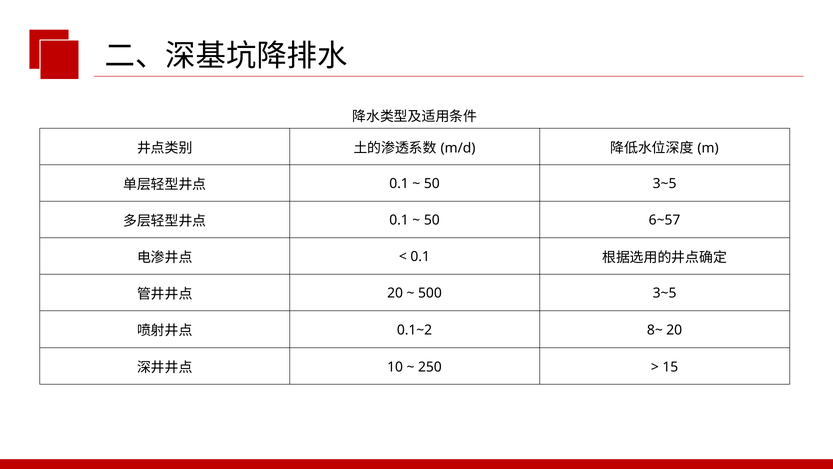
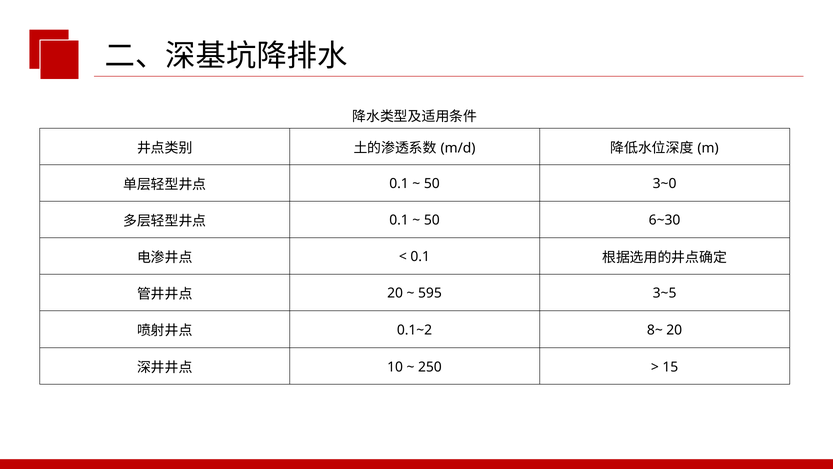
50 3~5: 3~5 -> 3~0 (665, 184)
6~57: 6~57 -> 6~30 (665, 220)
500: 500 -> 595 (430, 293)
